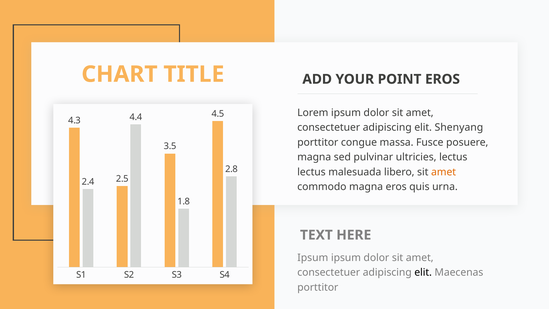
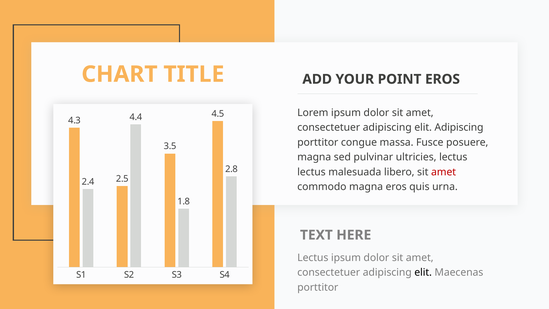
elit Shenyang: Shenyang -> Adipiscing (459, 127)
amet colour: orange -> red (444, 172)
Ipsum: Ipsum -> Lectus (313, 258)
